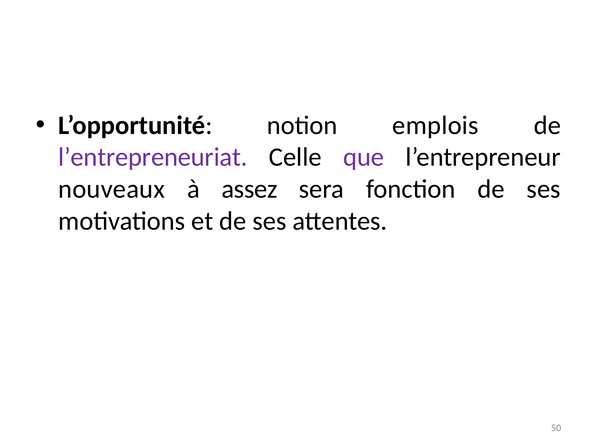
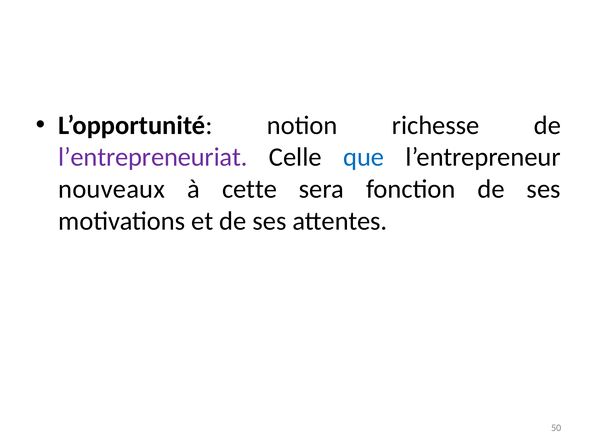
emplois: emplois -> richesse (436, 125)
que colour: purple -> blue (364, 157)
assez: assez -> cette (249, 189)
